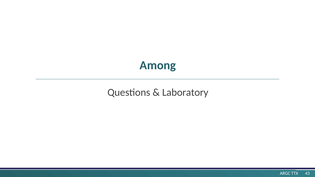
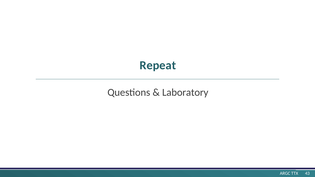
Among: Among -> Repeat (158, 65)
